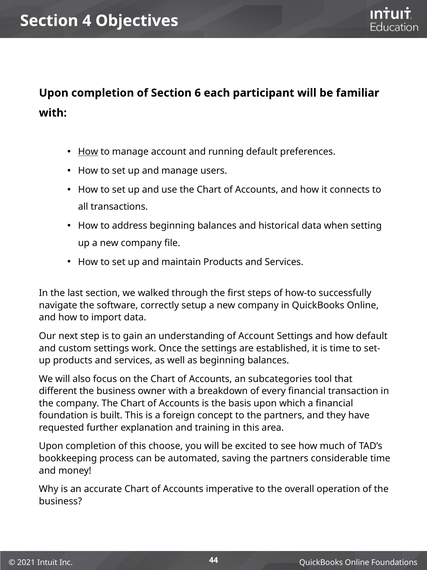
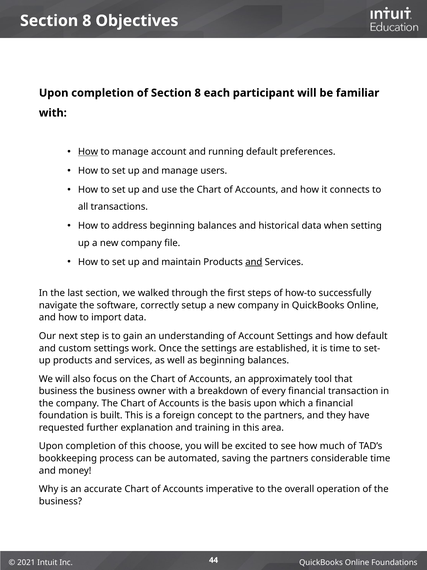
4: 4 -> 8 (87, 21)
of Section 6: 6 -> 8 (198, 93)
and underline: none -> present (254, 262)
subcategories: subcategories -> approximately (280, 378)
different: different -> business (58, 391)
